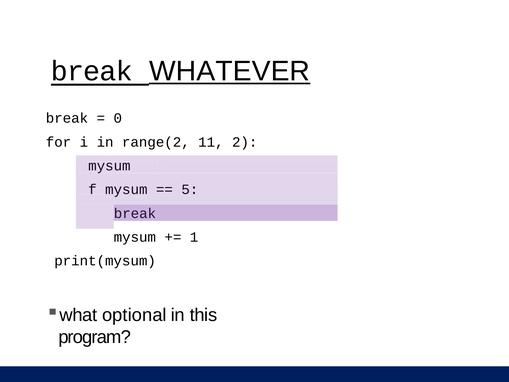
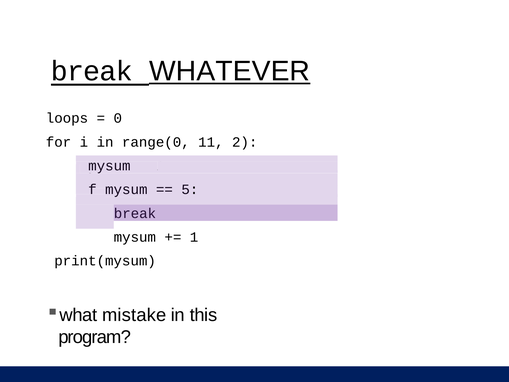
break: break -> loops (67, 118)
range(2: range(2 -> range(0 (156, 142)
optional: optional -> mistake (134, 315)
